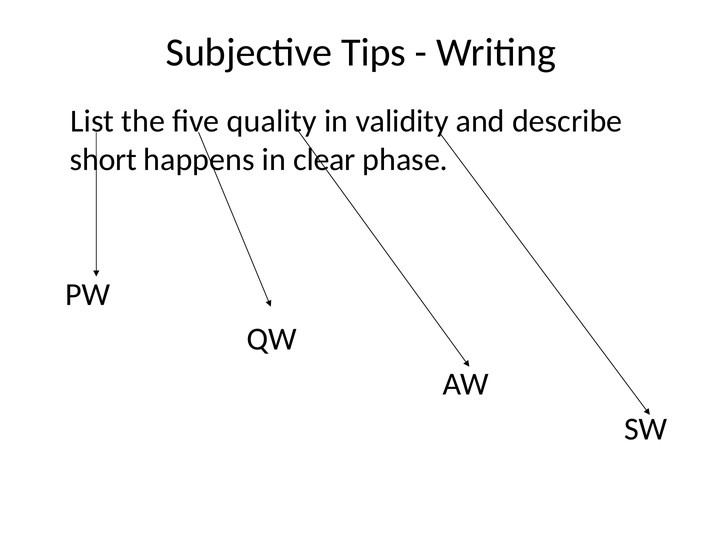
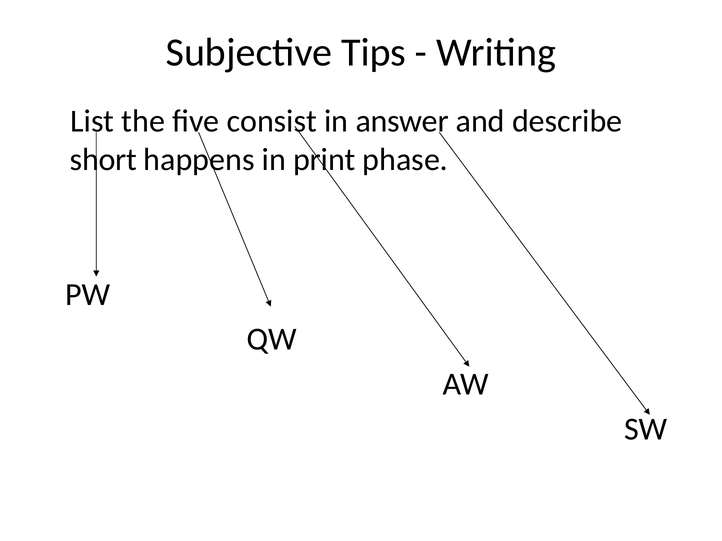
quality: quality -> consist (272, 121)
validity: validity -> answer (402, 121)
clear: clear -> print (324, 160)
